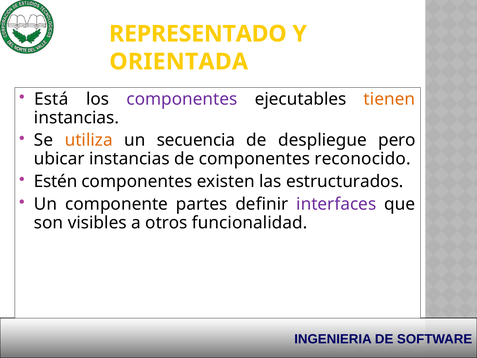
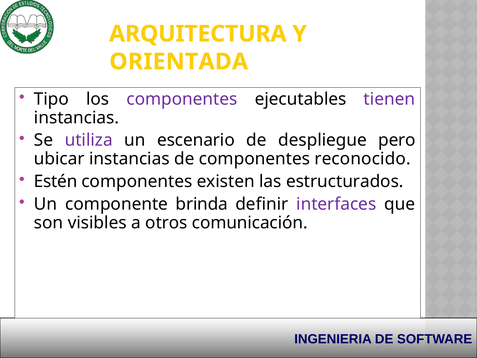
REPRESENTADO: REPRESENTADO -> ARQUITECTURA (198, 34)
Está: Está -> Tipo (51, 99)
tienen colour: orange -> purple (389, 99)
utiliza colour: orange -> purple (89, 140)
secuencia: secuencia -> escenario (196, 140)
partes: partes -> brinda (202, 204)
funcionalidad: funcionalidad -> comunicación (250, 223)
